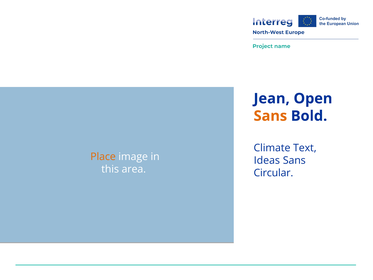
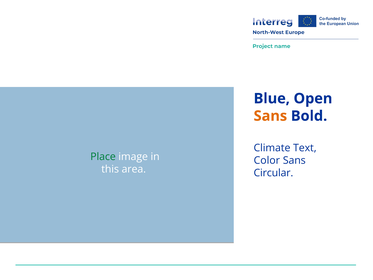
Jean: Jean -> Blue (272, 98)
Place colour: orange -> green (103, 157)
Ideas: Ideas -> Color (267, 160)
